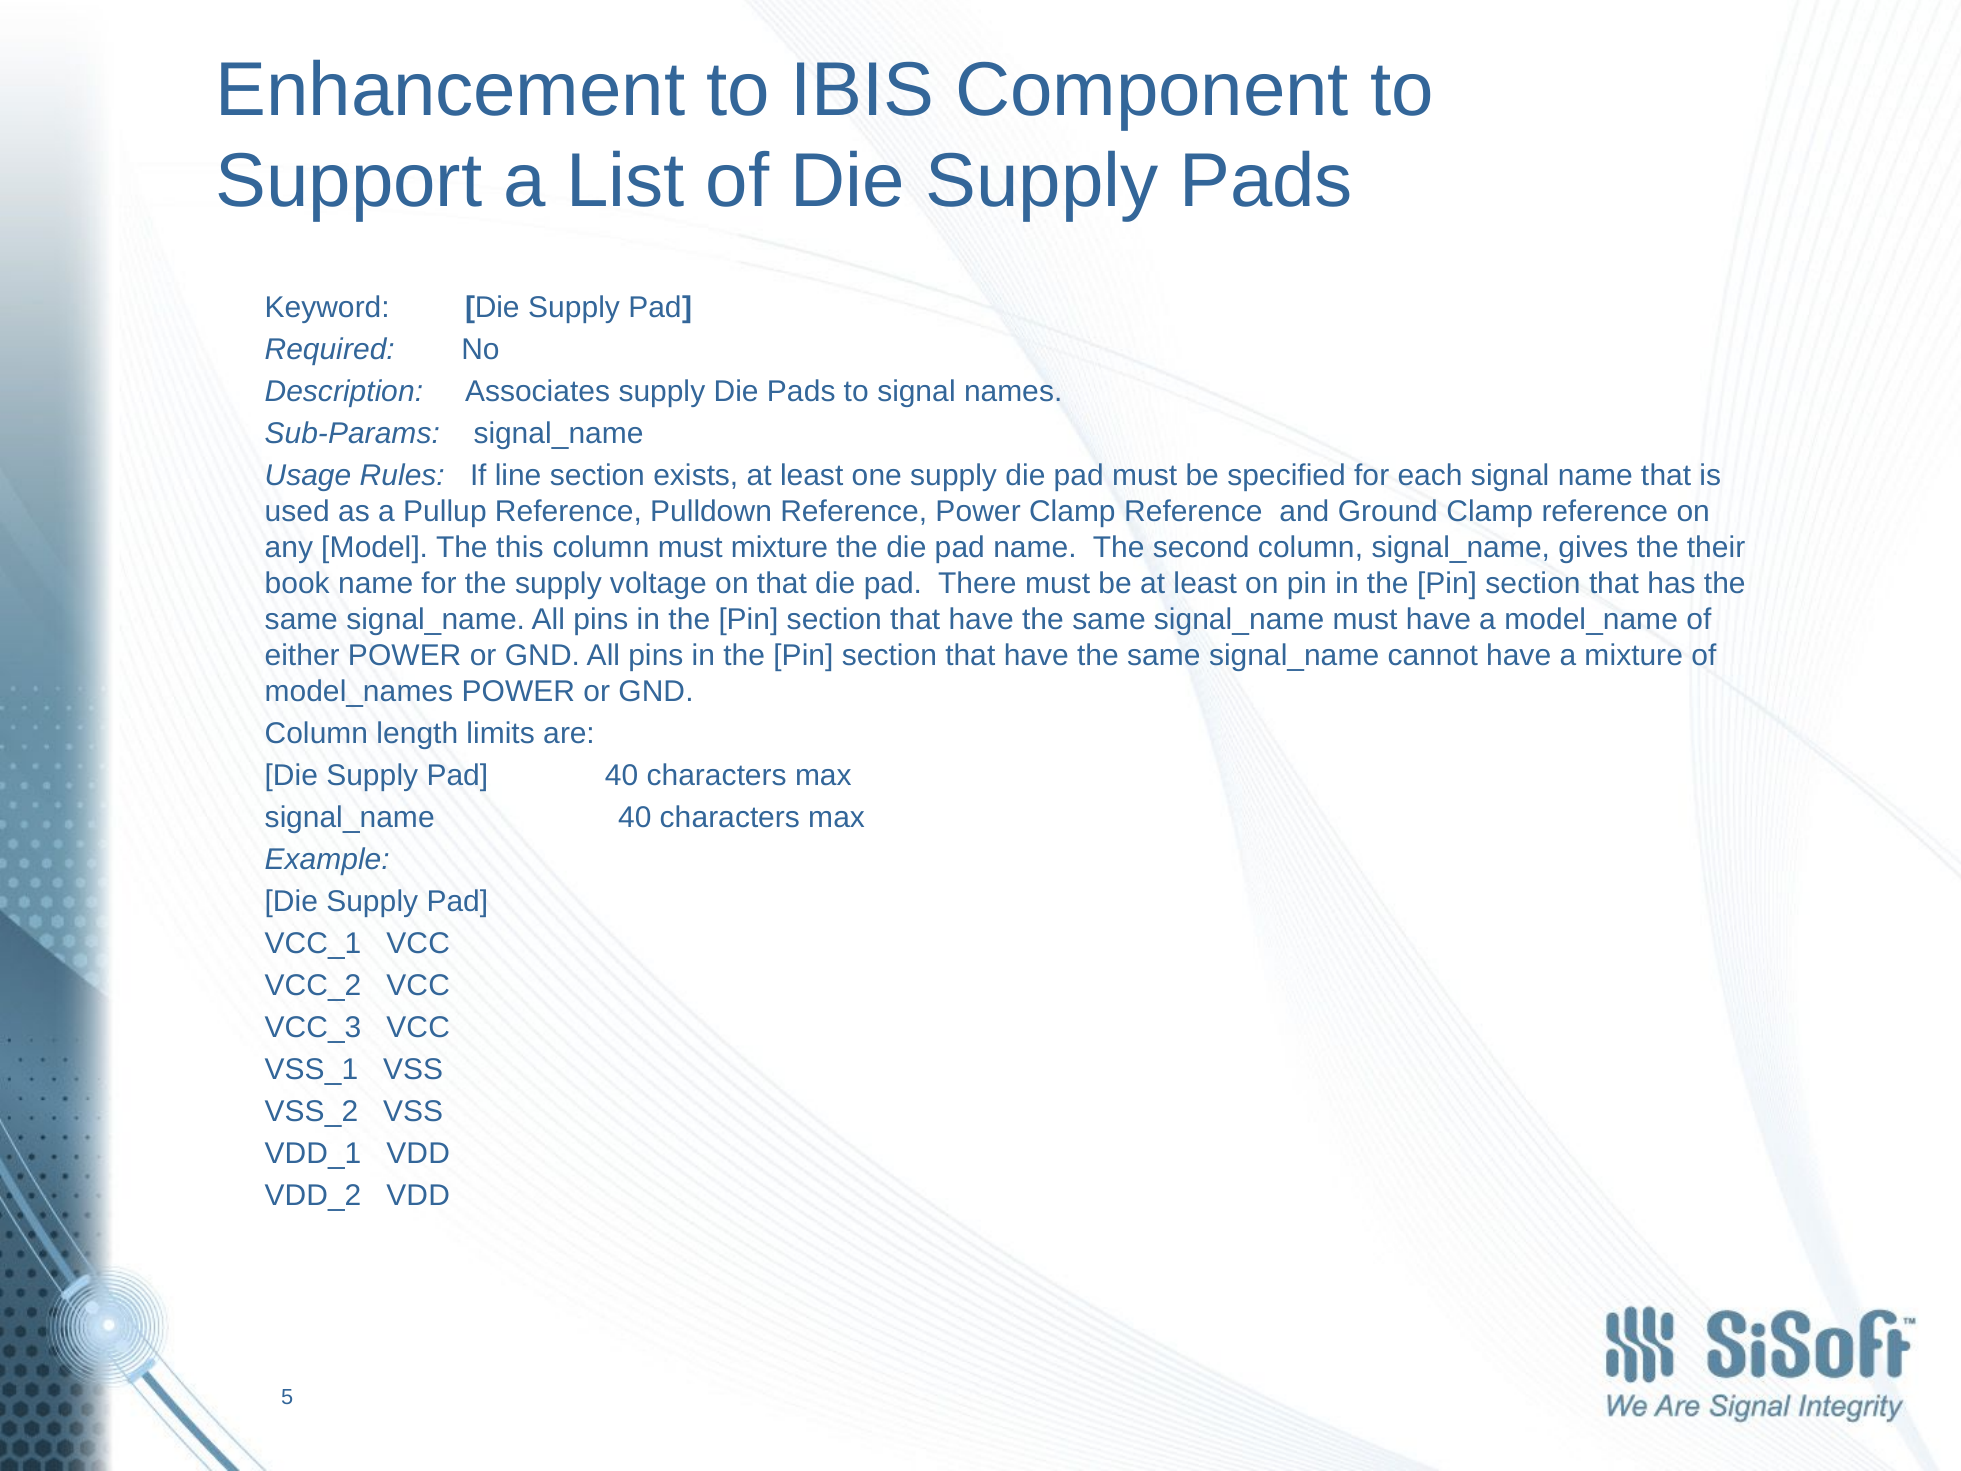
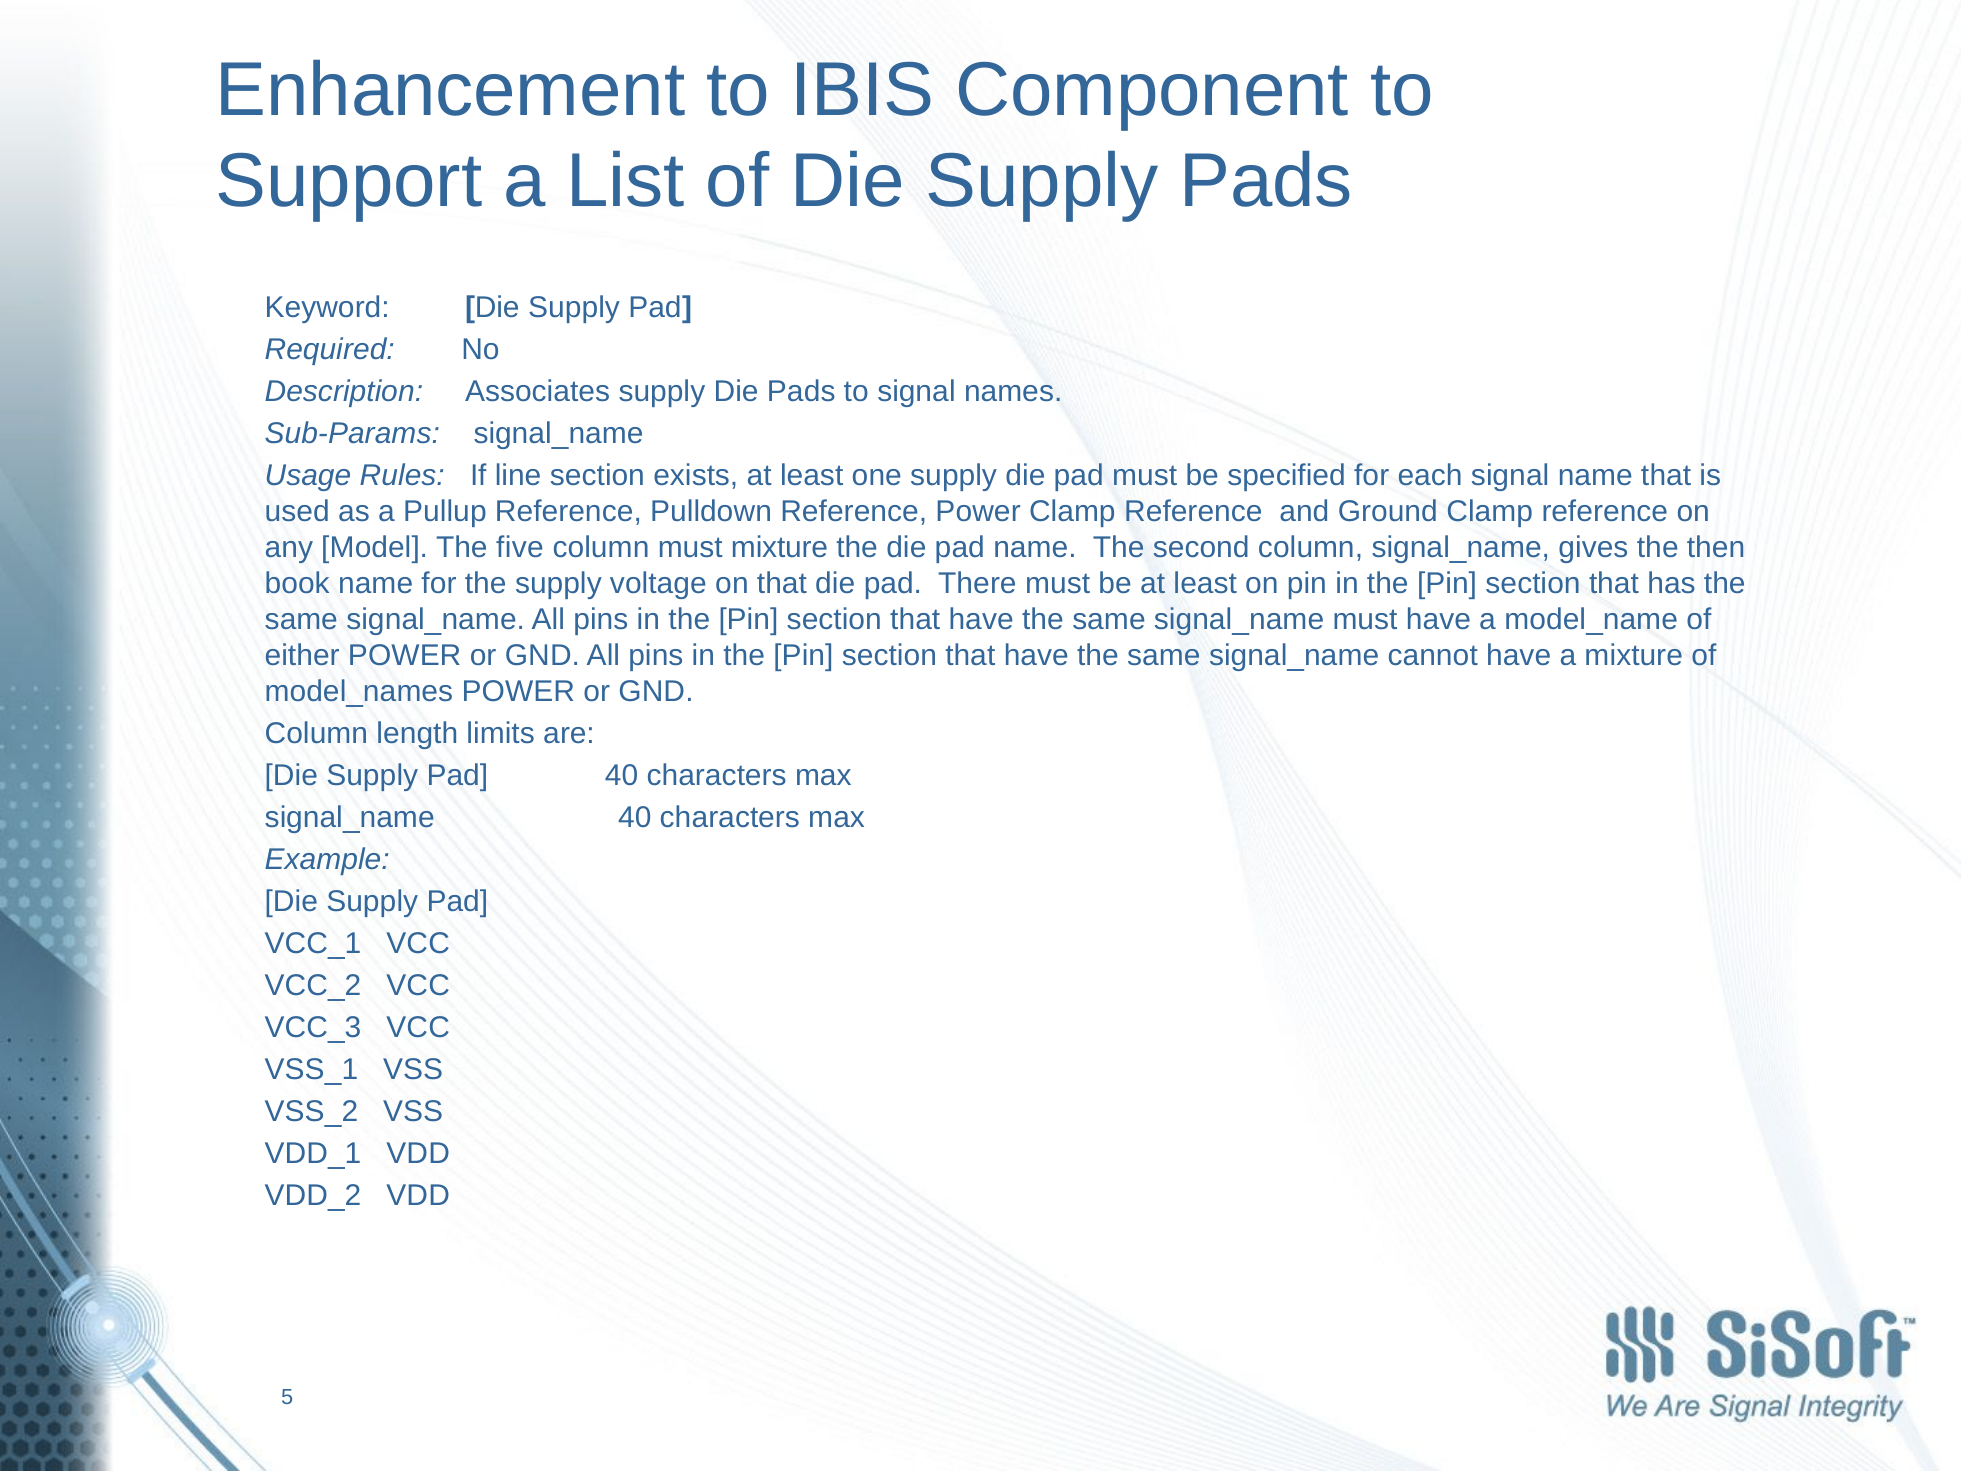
this: this -> five (520, 548)
their: their -> then (1716, 548)
